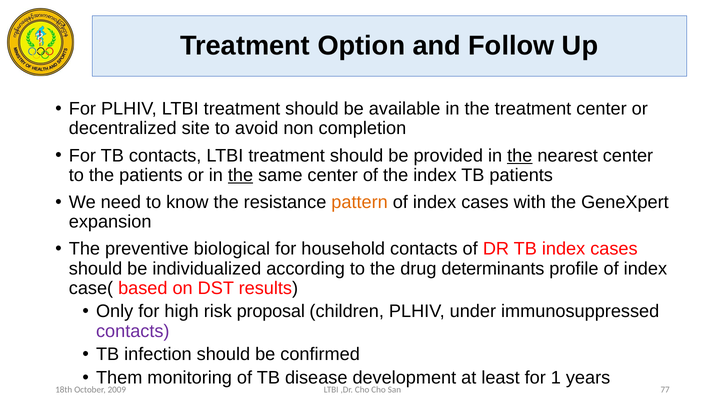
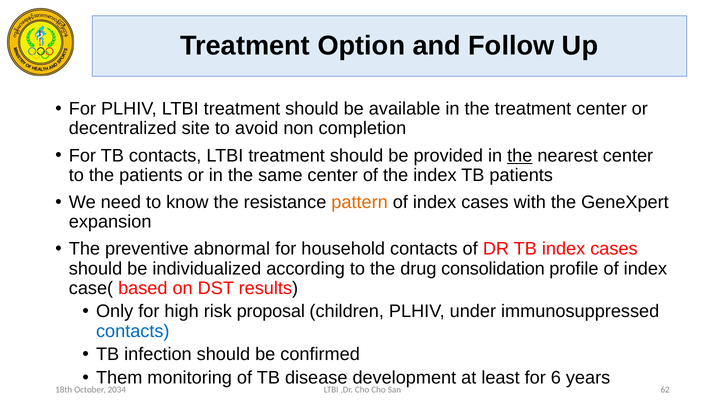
the underline: present -> none (241, 175)
biological: biological -> abnormal (232, 249)
determinants: determinants -> consolidation (493, 268)
contacts colour: purple -> blue (133, 331)
1: 1 -> 6 (556, 378)
77: 77 -> 62 (665, 389)
2009: 2009 -> 2034 (117, 389)
